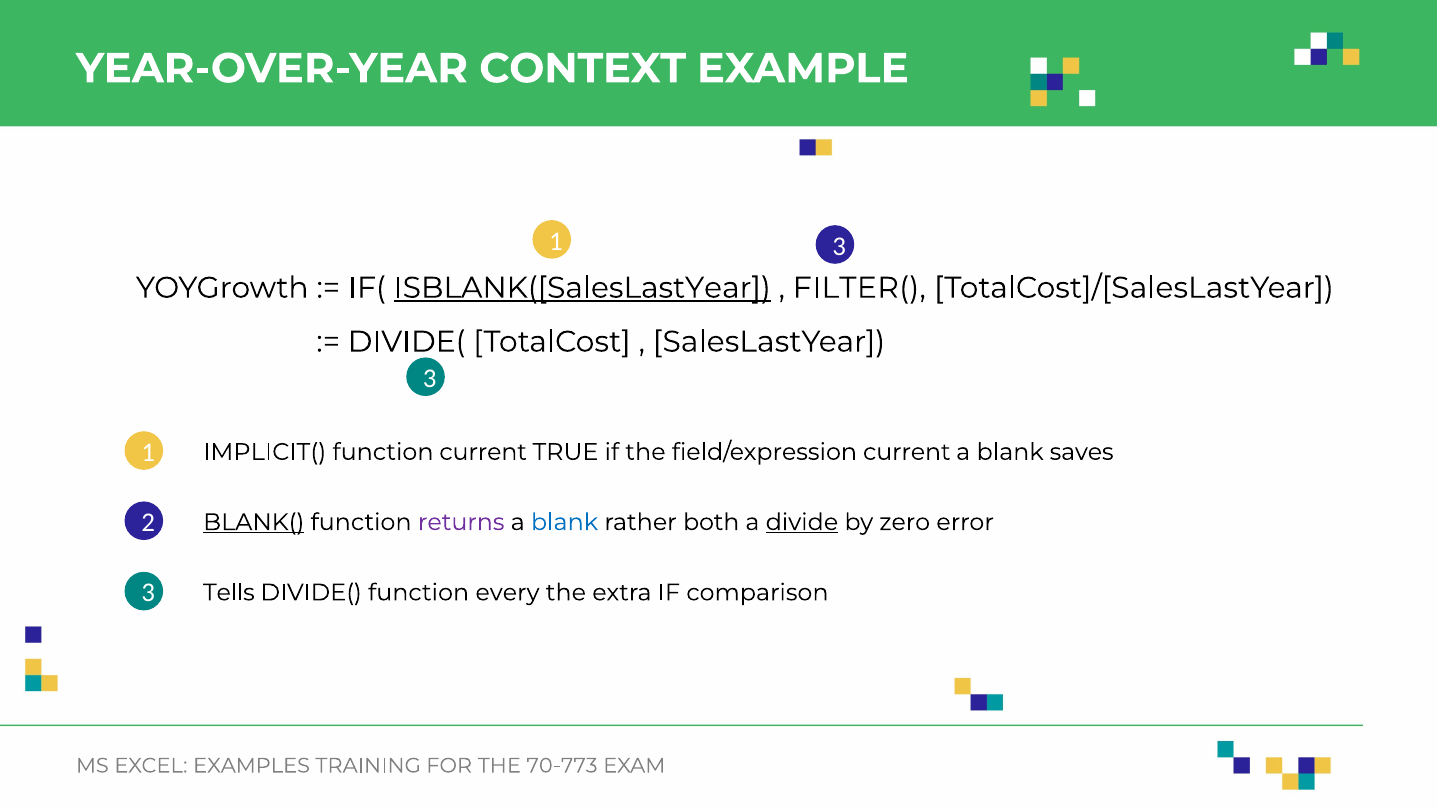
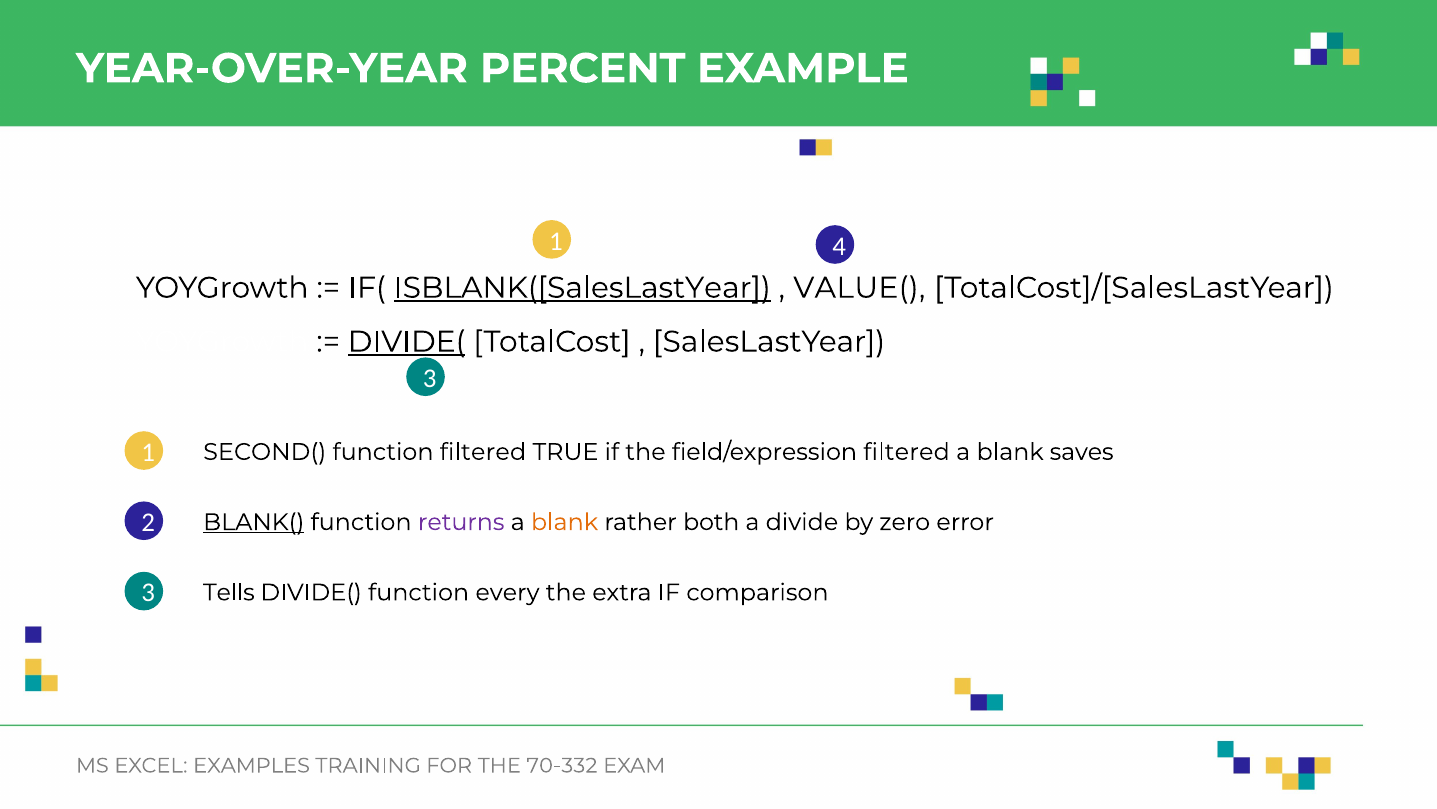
CONTEXT: CONTEXT -> PERCENT (583, 68)
1 3: 3 -> 4 (839, 246)
FILTER(: FILTER( -> VALUE( (859, 288)
DIVIDE( underline: none -> present (407, 341)
IMPLICIT(: IMPLICIT( -> SECOND( (265, 452)
function current: current -> filtered (483, 452)
field/expression current: current -> filtered (907, 452)
blank colour: blue -> orange (564, 522)
divide underline: present -> none (802, 522)
70-773: 70-773 -> 70-332 (562, 765)
